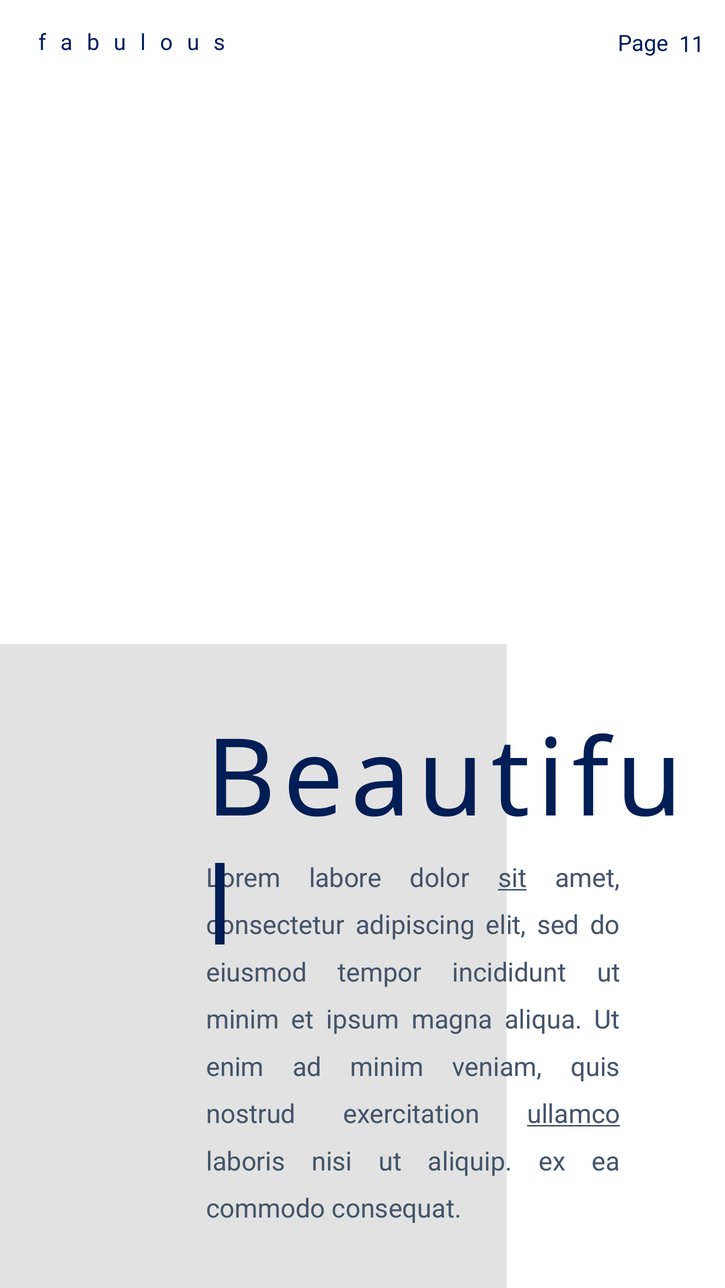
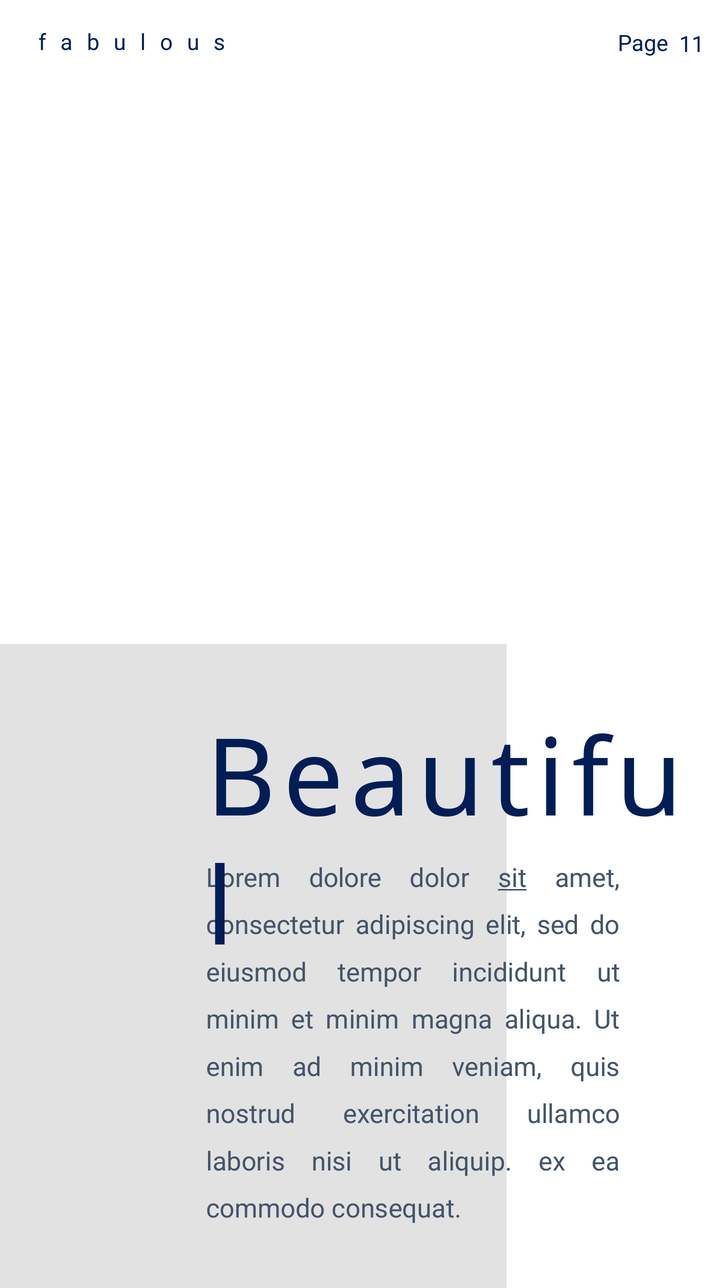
labore: labore -> dolore (345, 879)
et ipsum: ipsum -> minim (363, 1021)
ullamco underline: present -> none (574, 1115)
